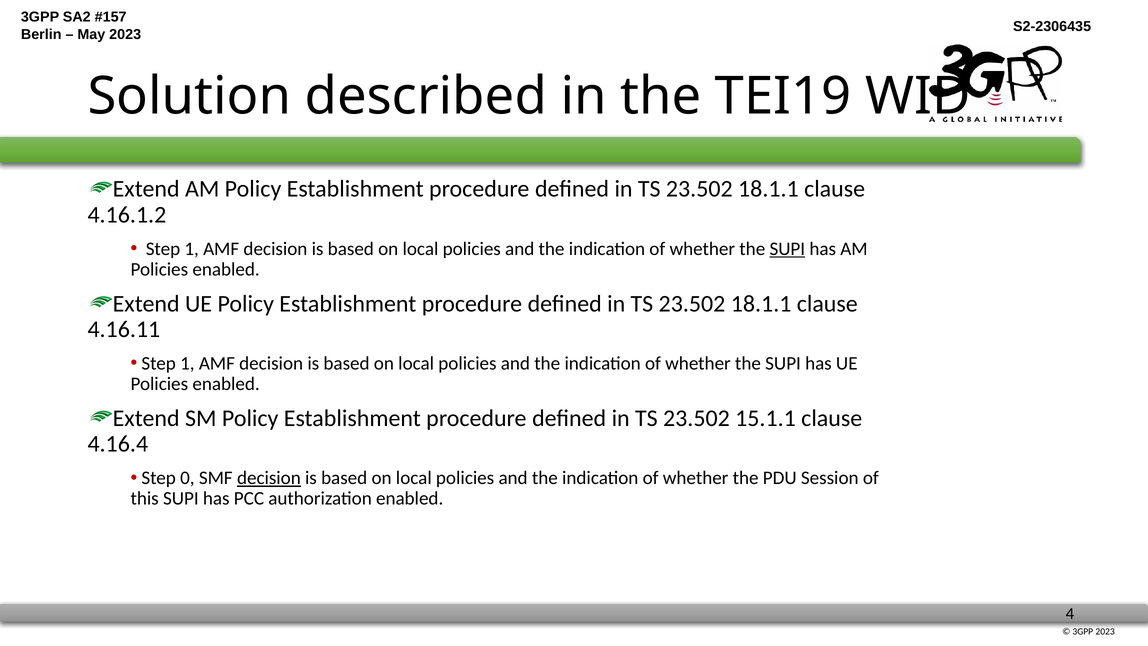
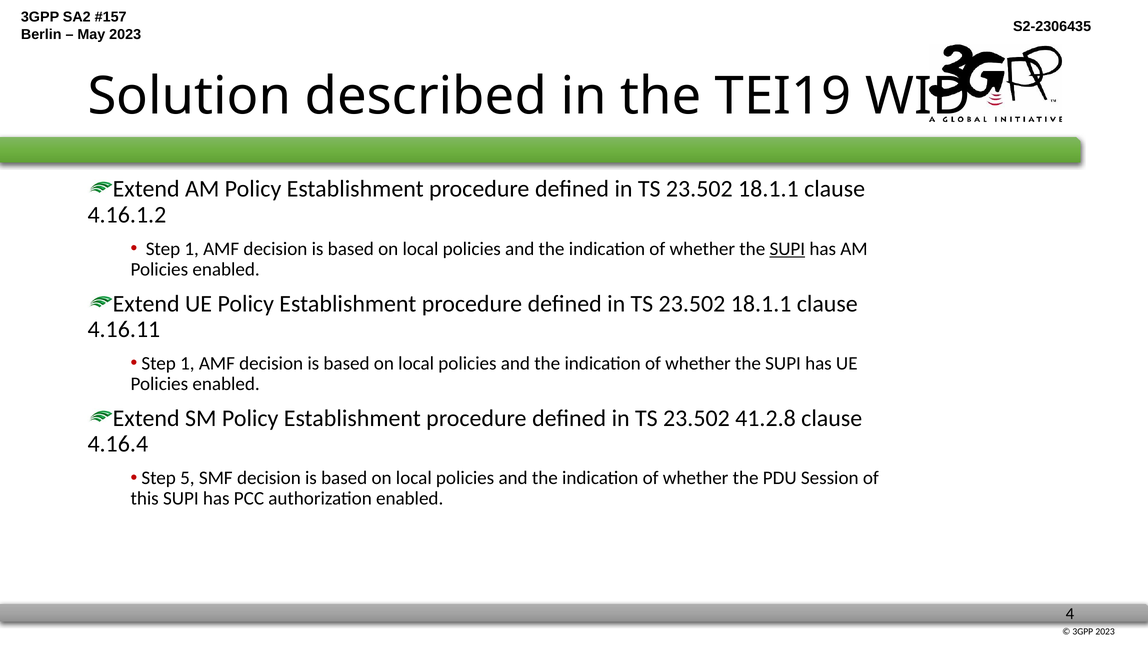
15.1.1: 15.1.1 -> 41.2.8 (766, 418)
0: 0 -> 5 (187, 478)
decision underline: present -> none (269, 478)
